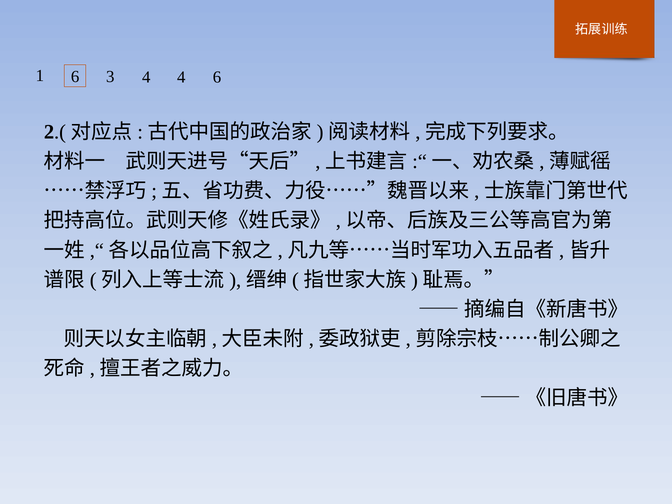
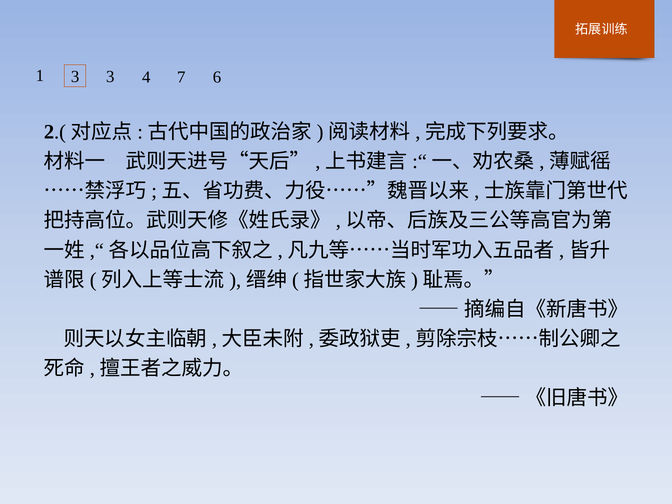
1 6: 6 -> 3 (75, 77)
4 4: 4 -> 7 (181, 77)
